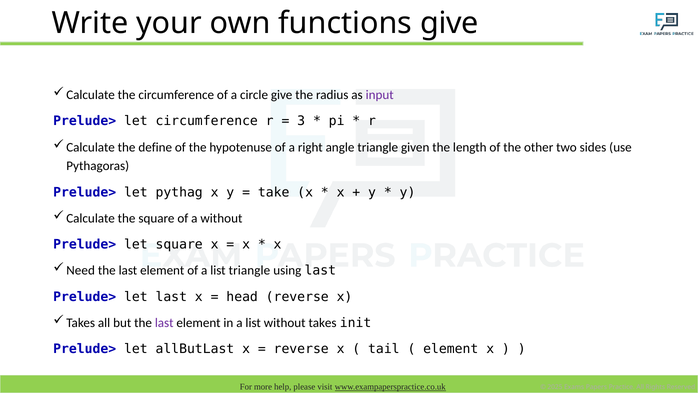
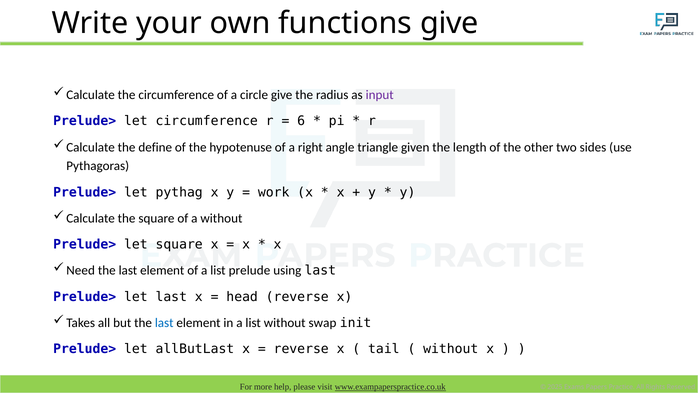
3: 3 -> 6 (301, 121)
take: take -> work (274, 192)
list triangle: triangle -> prelude (249, 270)
last colour: purple -> blue (164, 323)
without takes: takes -> swap (322, 323)
element: element -> without (451, 349)
